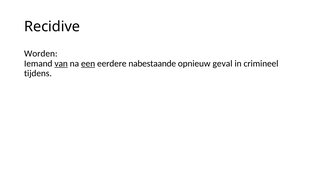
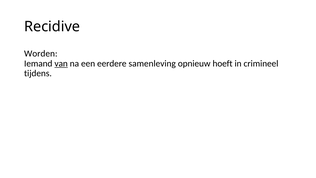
een underline: present -> none (88, 63)
nabestaande: nabestaande -> samenleving (152, 63)
geval: geval -> hoeft (223, 63)
